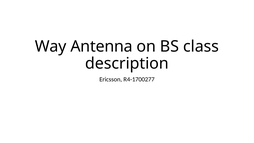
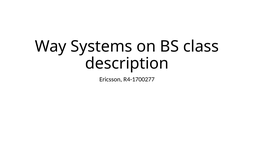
Antenna: Antenna -> Systems (101, 46)
